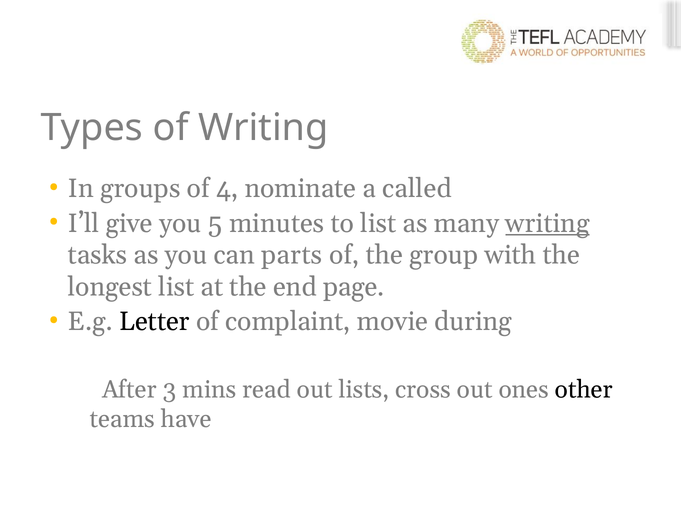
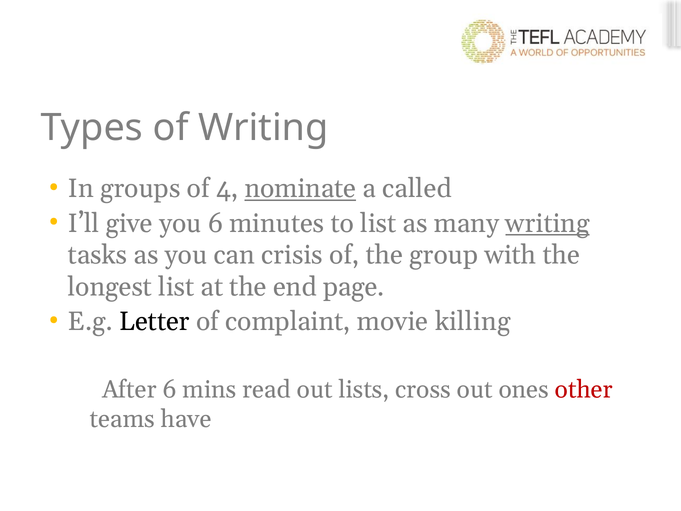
nominate underline: none -> present (300, 189)
you 5: 5 -> 6 (216, 223)
parts: parts -> crisis (292, 255)
during: during -> killing (473, 321)
After 3: 3 -> 6 (170, 389)
other colour: black -> red (584, 389)
